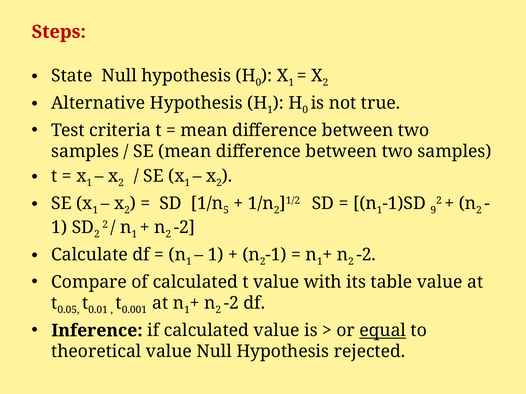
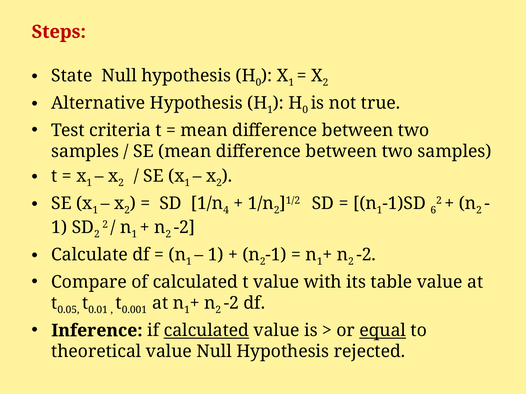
5: 5 -> 4 (226, 210)
9: 9 -> 6 (433, 210)
calculated underline: none -> present (206, 331)
